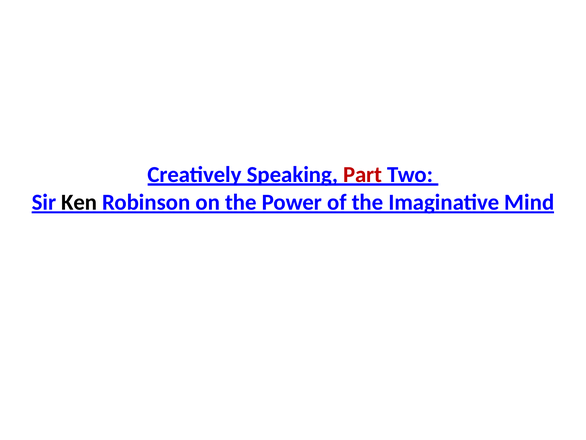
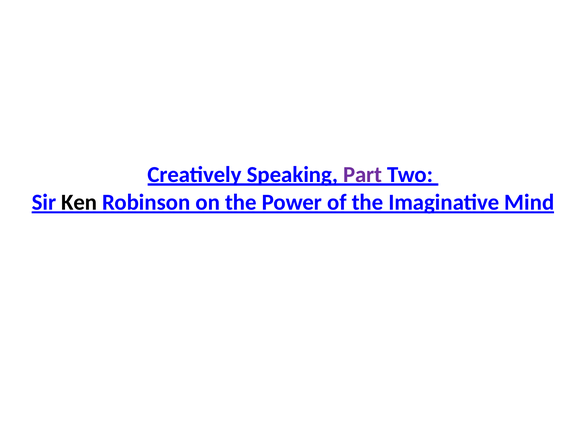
Part colour: red -> purple (363, 174)
